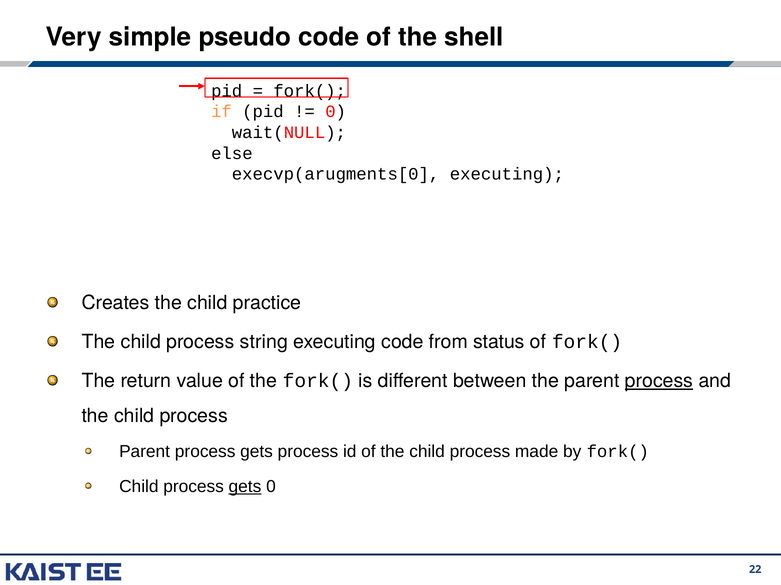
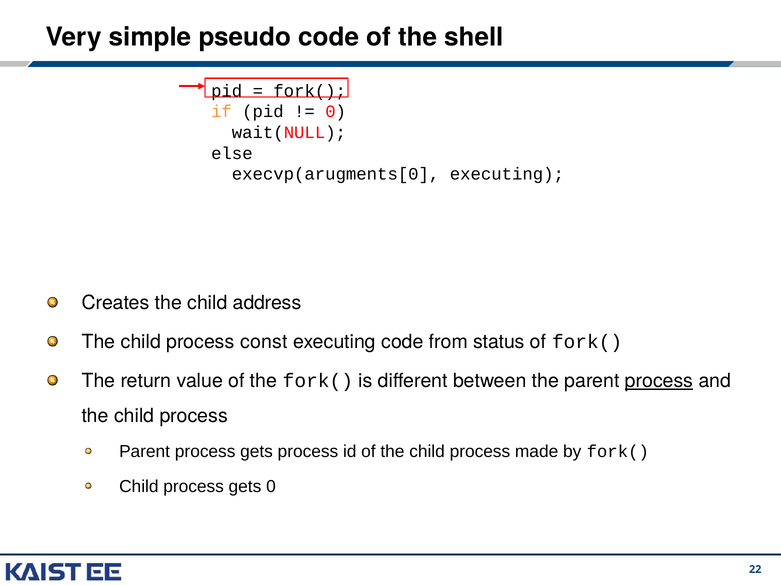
practice: practice -> address (267, 303)
string: string -> const (264, 342)
gets underline: present -> none (245, 487)
